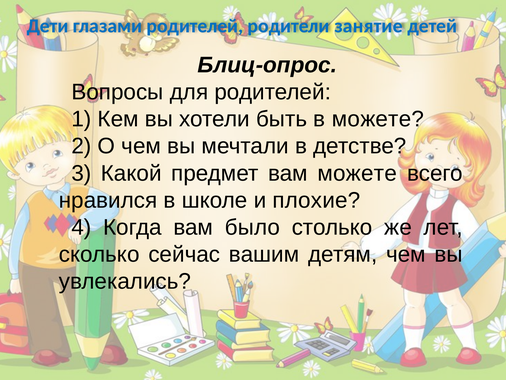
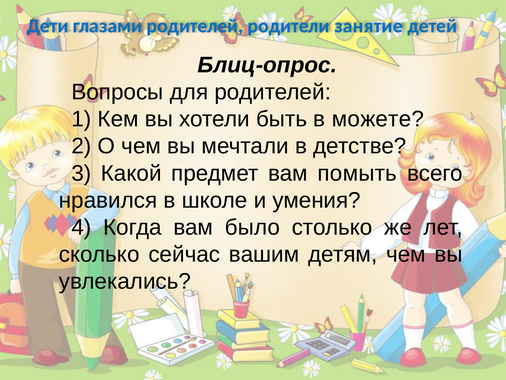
вам можете: можете -> помыть (357, 173)
плохие: плохие -> умения (317, 200)
